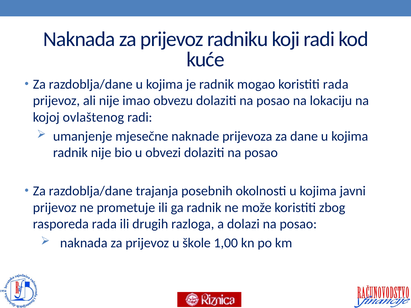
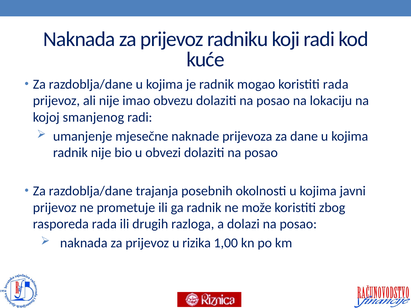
ovlaštenog: ovlaštenog -> smanjenog (93, 117)
škole: škole -> rizika (197, 243)
